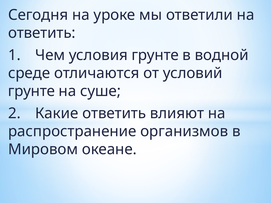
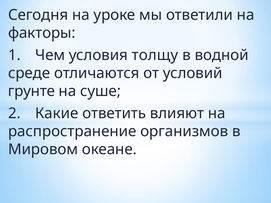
ответить: ответить -> факторы (42, 33)
условия грунте: грунте -> толщу (155, 55)
